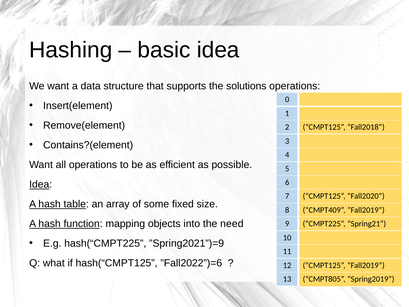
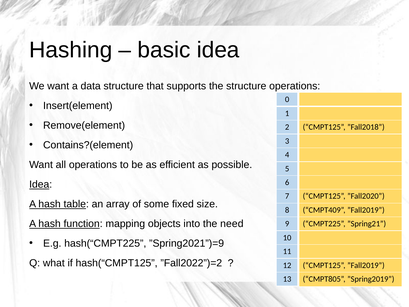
the solutions: solutions -> structure (246, 86)
”Fall2022”)=6: ”Fall2022”)=6 -> ”Fall2022”)=2 (191, 263)
